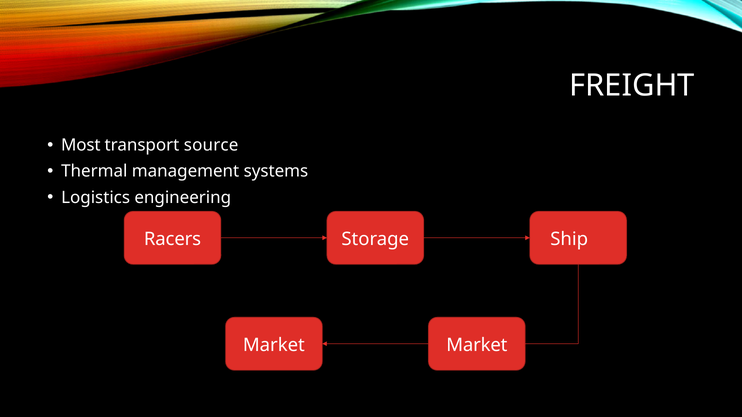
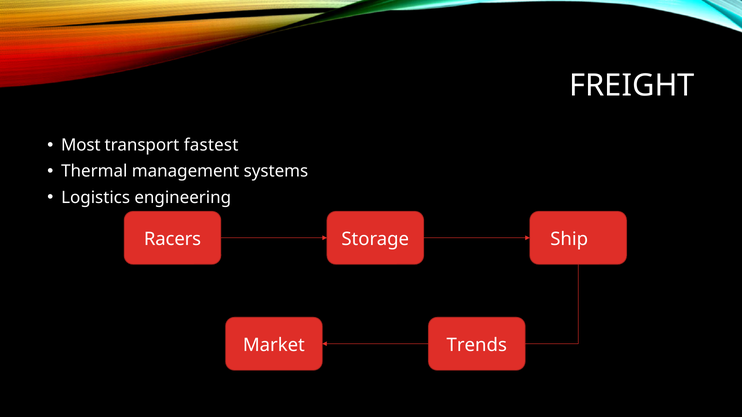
source: source -> fastest (211, 145)
Market Market: Market -> Trends (477, 345)
